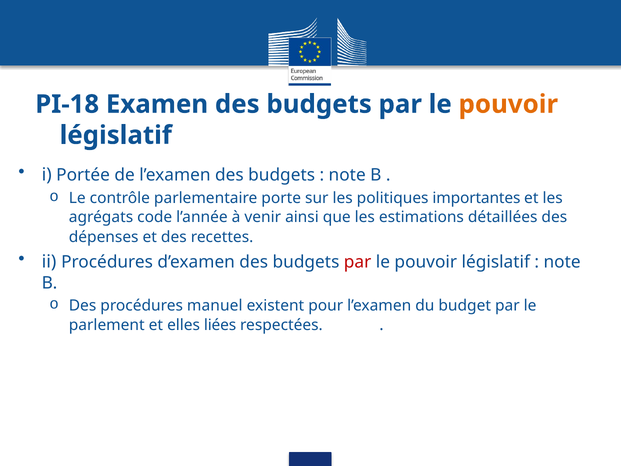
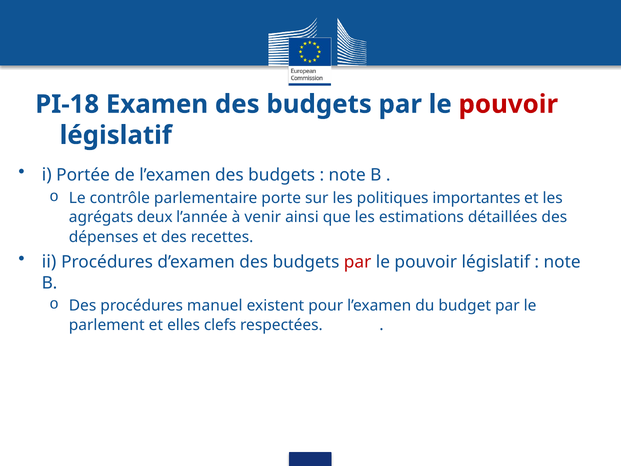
pouvoir colour: orange -> red (508, 104)
code: code -> deux (155, 217)
liées: liées -> clefs (220, 325)
